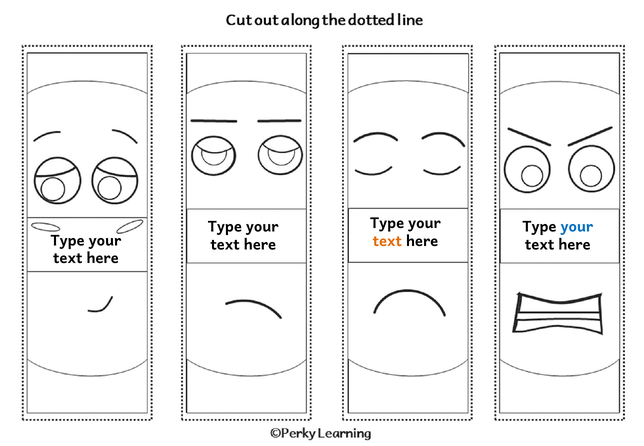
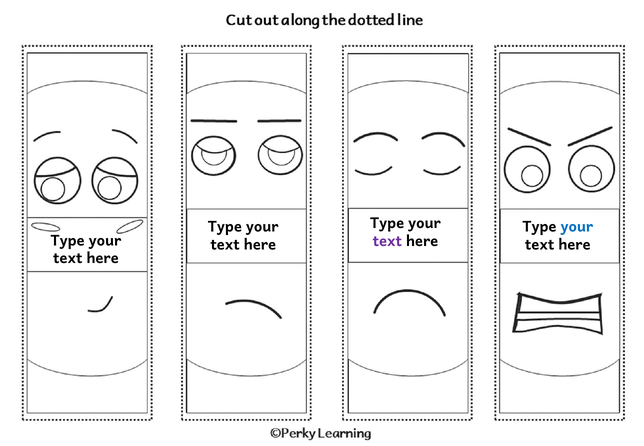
text colour: orange -> purple (387, 241)
